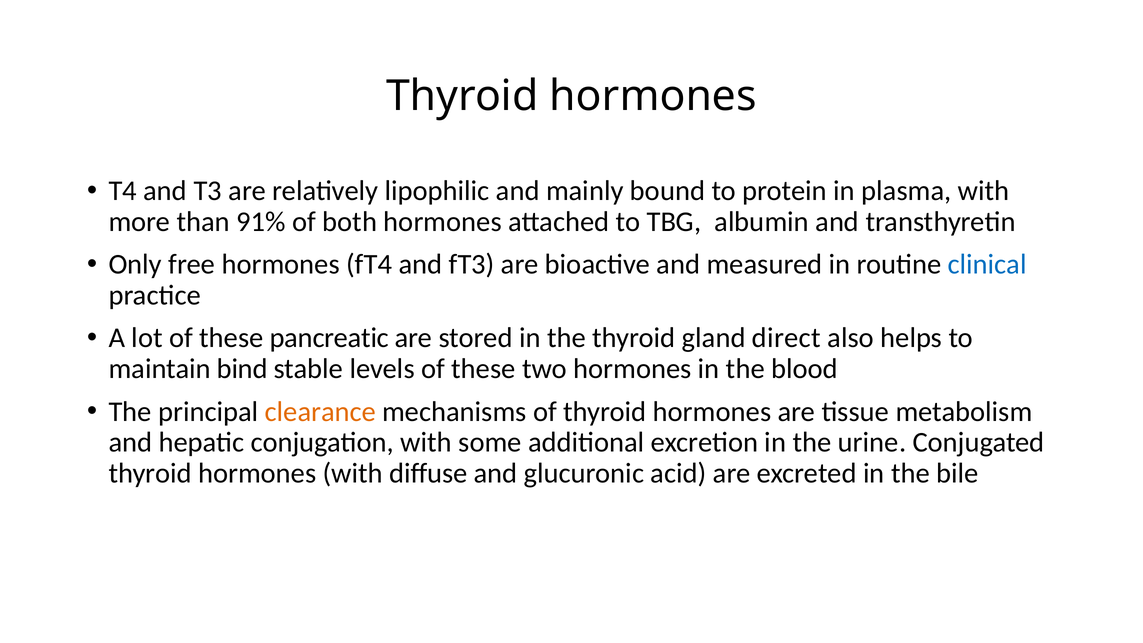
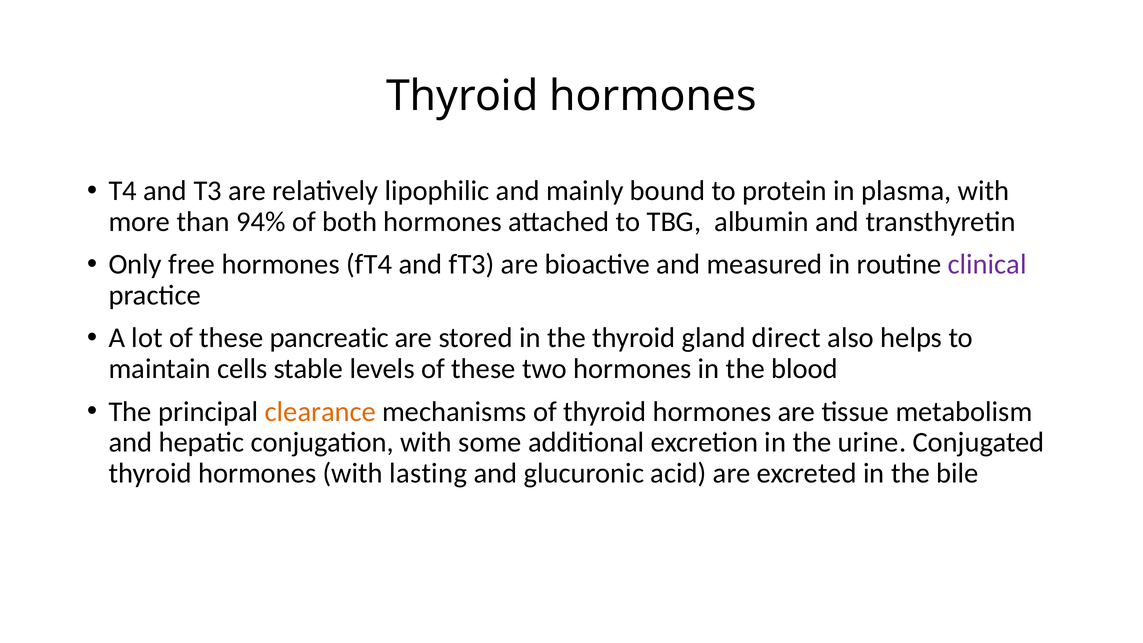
91%: 91% -> 94% (261, 222)
clinical colour: blue -> purple (987, 264)
bind: bind -> cells (242, 369)
diffuse: diffuse -> lasting (428, 473)
